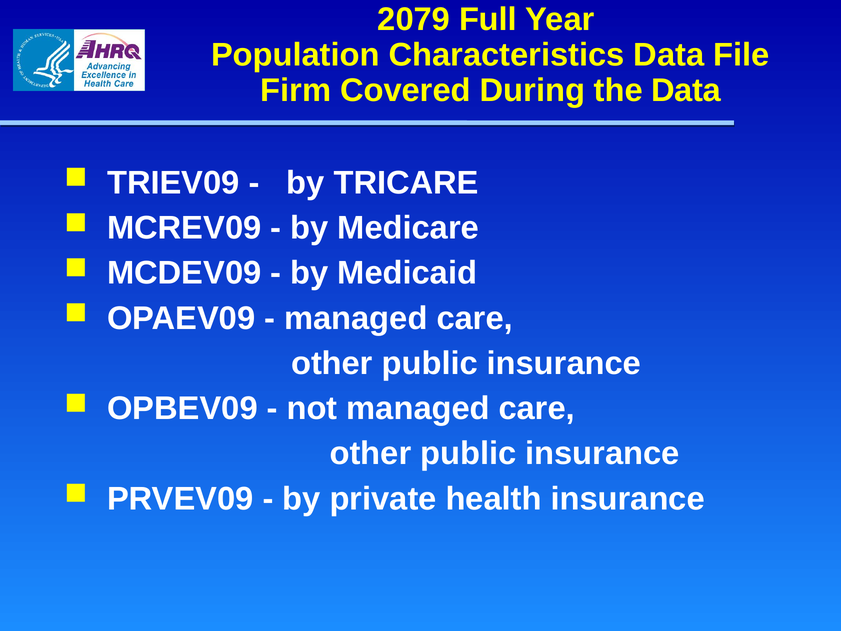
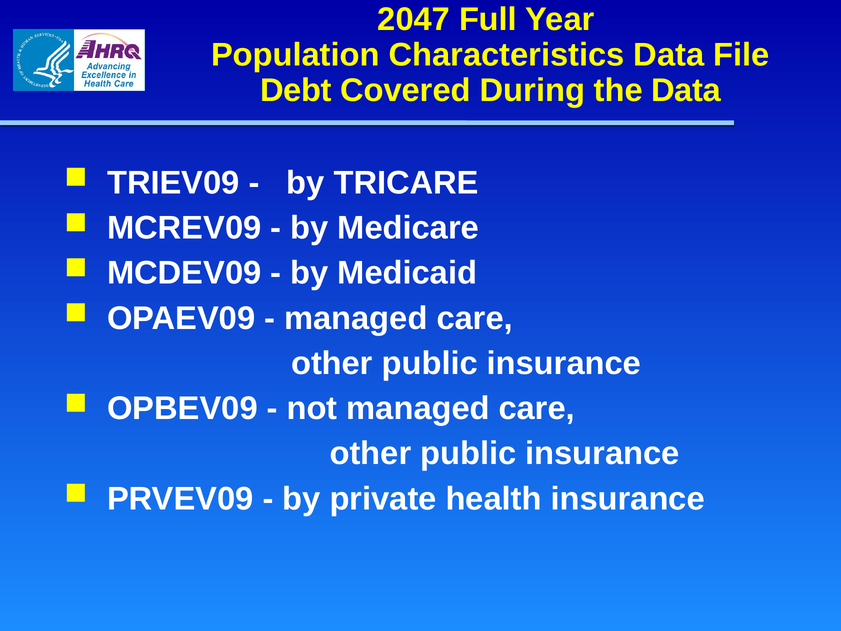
2079: 2079 -> 2047 (414, 20)
Firm: Firm -> Debt (296, 90)
